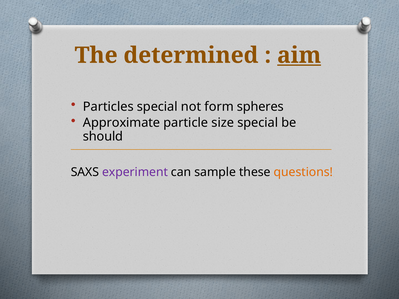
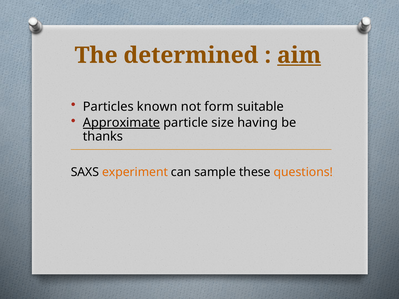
Particles special: special -> known (157, 107)
spheres: spheres -> suitable (260, 107)
Approximate underline: none -> present (122, 123)
size special: special -> having (258, 123)
should: should -> thanks (103, 137)
experiment colour: purple -> orange (135, 172)
